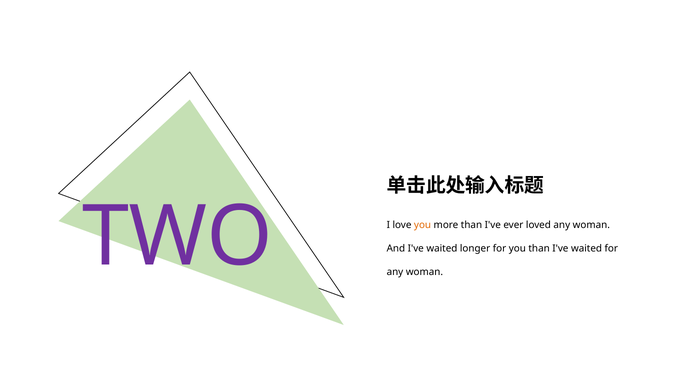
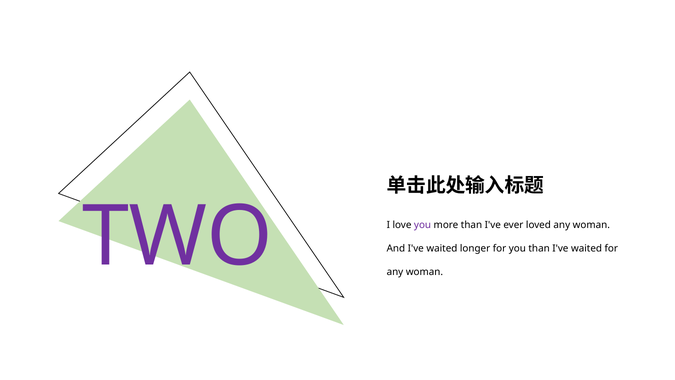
you colour: orange -> purple (423, 225)
